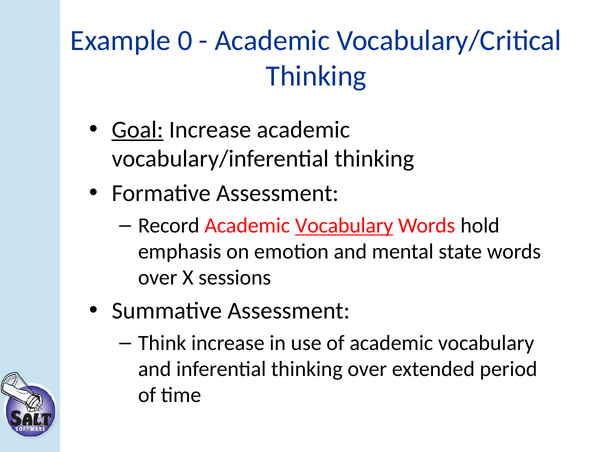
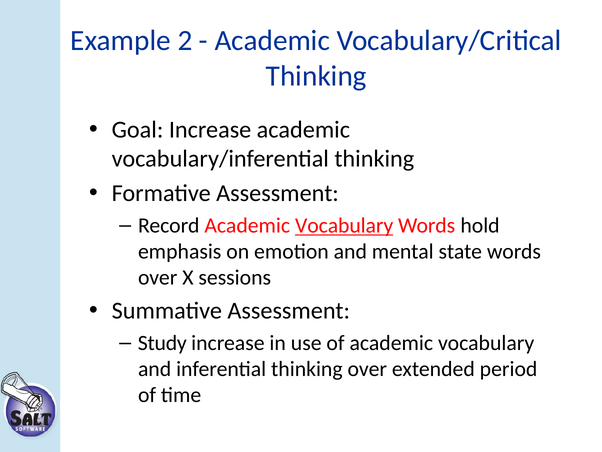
0: 0 -> 2 (185, 41)
Goal underline: present -> none (138, 130)
Think: Think -> Study (162, 343)
